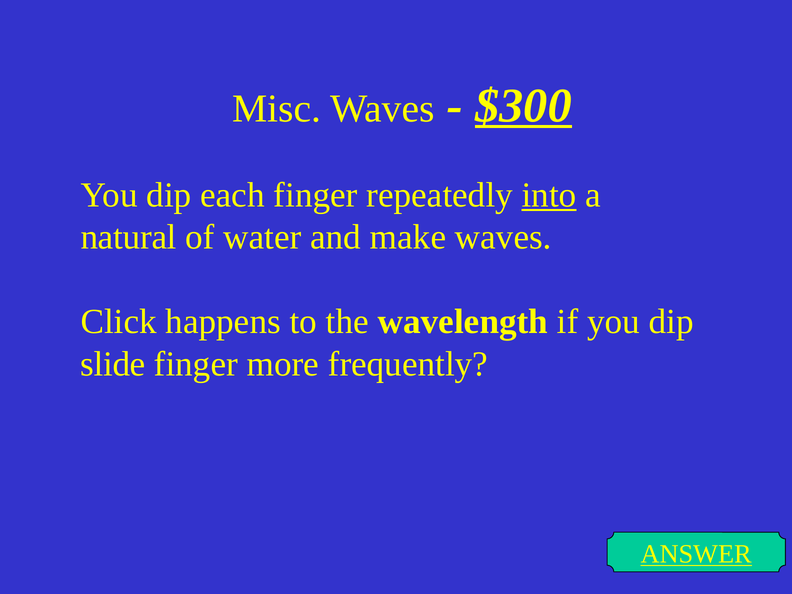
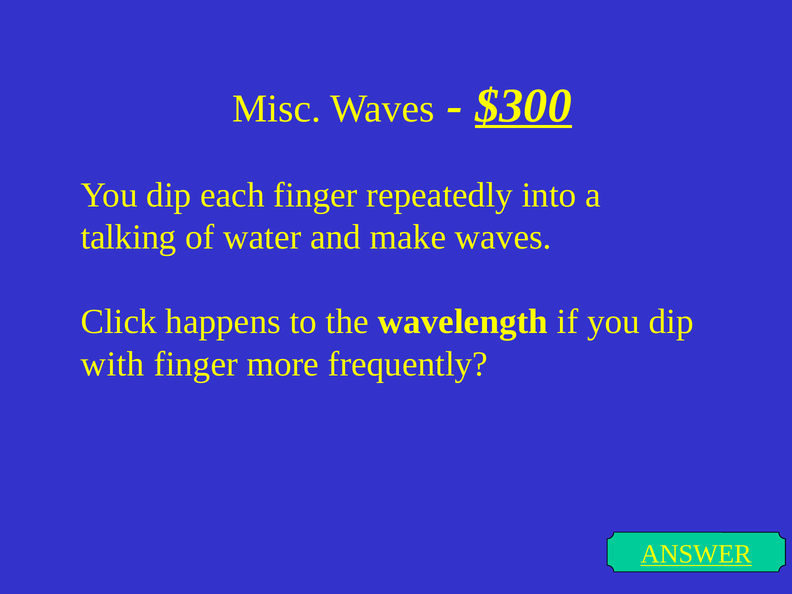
into underline: present -> none (549, 195)
natural: natural -> talking (129, 237)
slide: slide -> with (113, 364)
